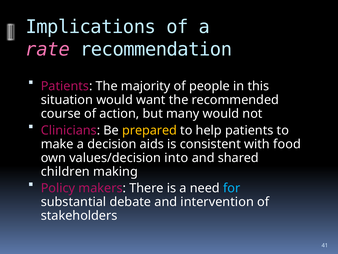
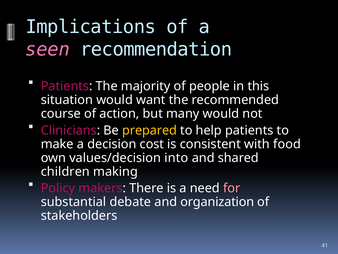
rate: rate -> seen (48, 49)
aids: aids -> cost (152, 144)
for colour: light blue -> pink (232, 188)
intervention: intervention -> organization (217, 202)
